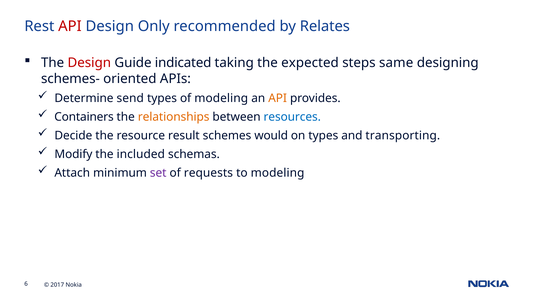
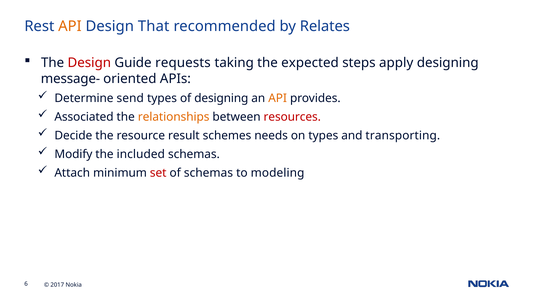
API colour: red -> orange (70, 26)
Only: Only -> That (154, 26)
indicated: indicated -> requests (183, 63)
same: same -> apply (396, 63)
schemes-: schemes- -> message- (70, 79)
of modeling: modeling -> designing (221, 98)
Containers: Containers -> Associated (84, 117)
resources colour: blue -> red (292, 117)
would: would -> needs (271, 135)
set colour: purple -> red (158, 173)
of requests: requests -> schemas (208, 173)
